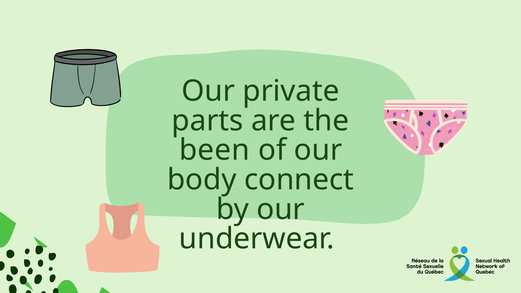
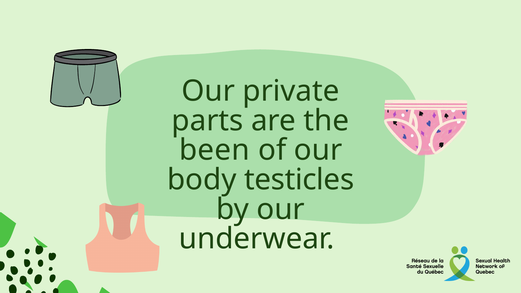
connect: connect -> testicles (299, 180)
